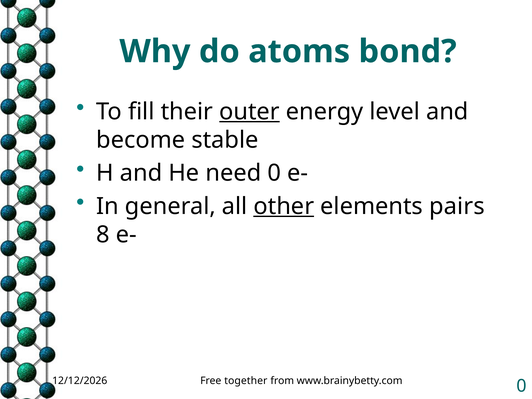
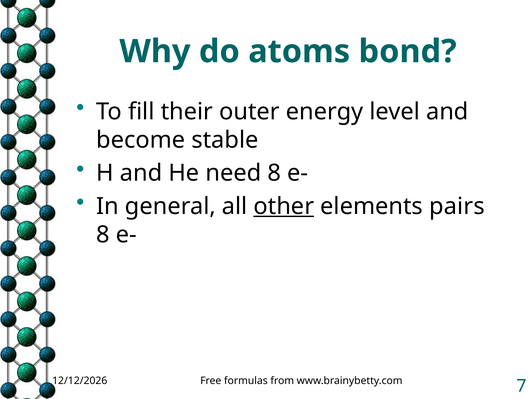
outer underline: present -> none (249, 112)
need 0: 0 -> 8 (274, 173)
together: together -> formulas (246, 381)
www.brainybetty.com 0: 0 -> 7 (522, 386)
